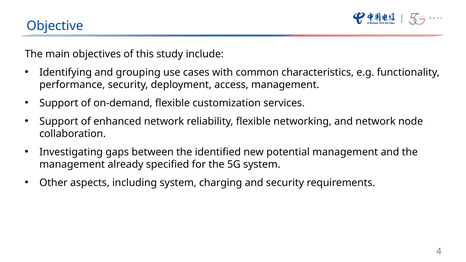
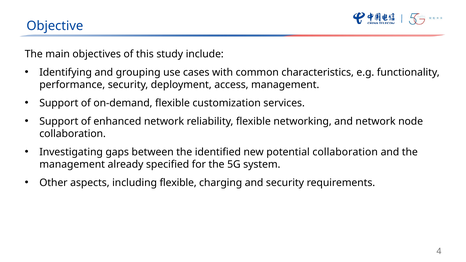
potential management: management -> collaboration (345, 152)
including system: system -> flexible (178, 183)
